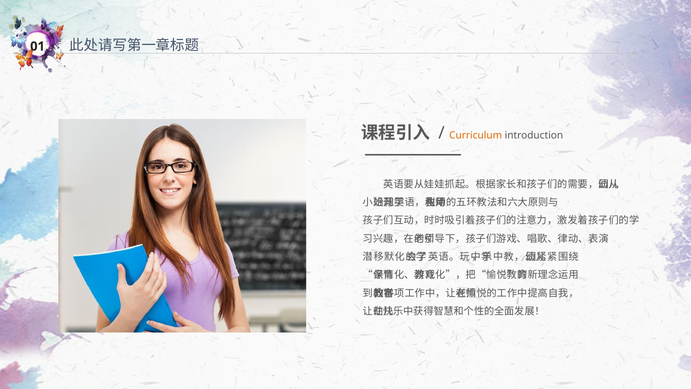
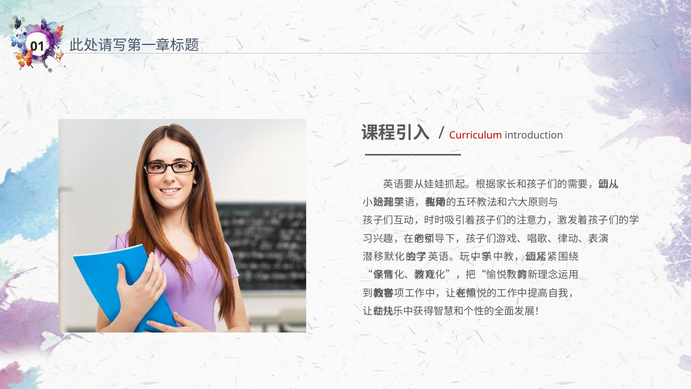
Curriculum colour: orange -> red (476, 135)
